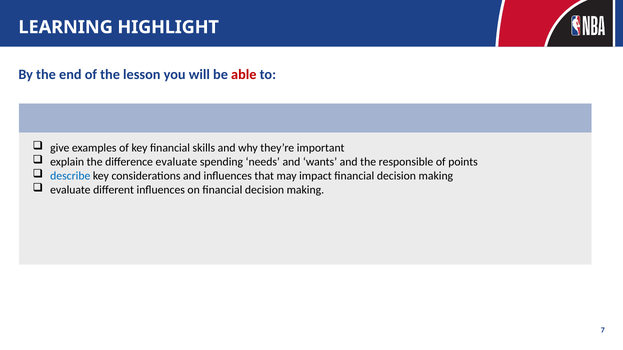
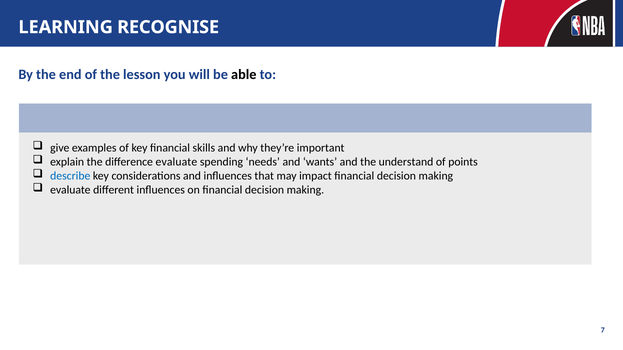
HIGHLIGHT: HIGHLIGHT -> RECOGNISE (168, 27)
able colour: red -> black (244, 75)
responsible: responsible -> understand (406, 162)
